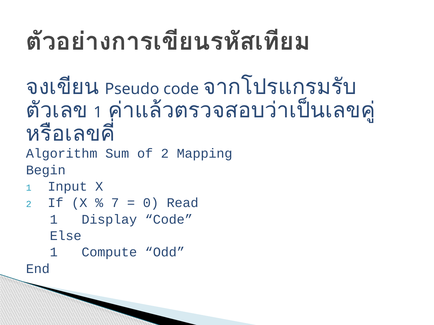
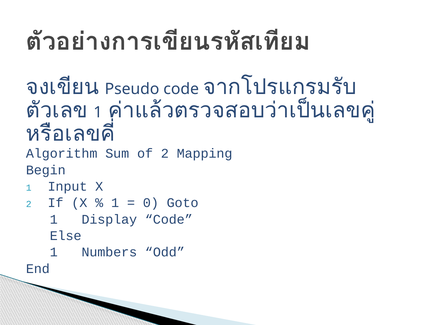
7: 7 -> 1 (115, 203)
Read: Read -> Goto (183, 203)
Compute: Compute -> Numbers (109, 253)
